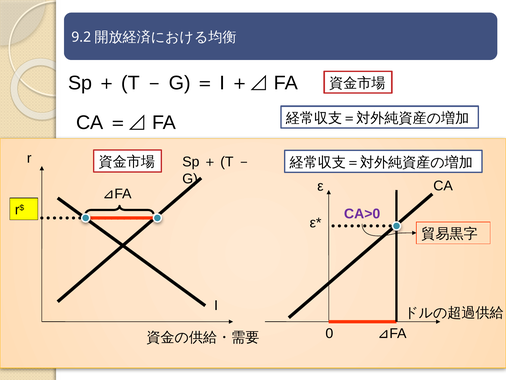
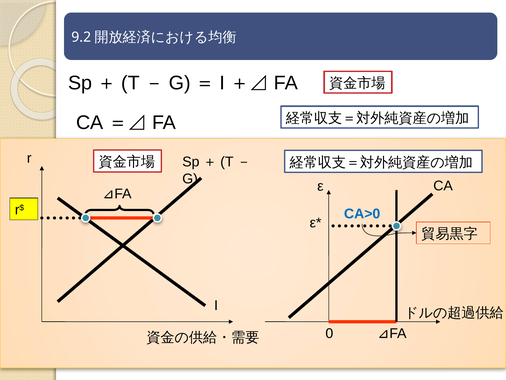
CA>0 colour: purple -> blue (362, 214)
